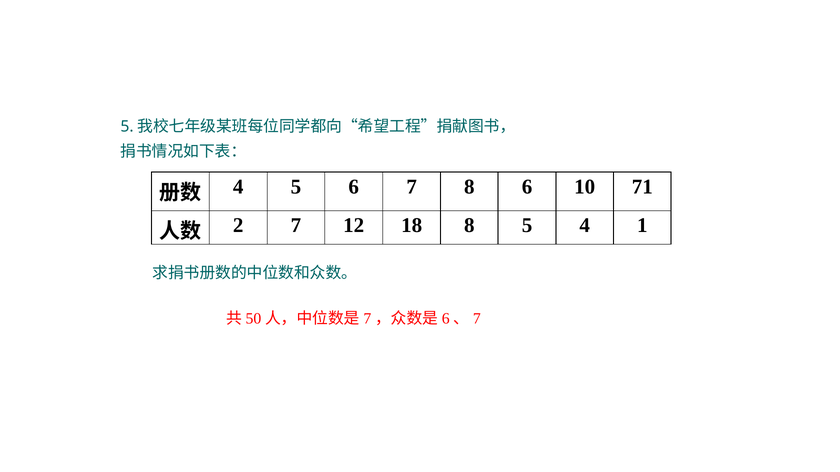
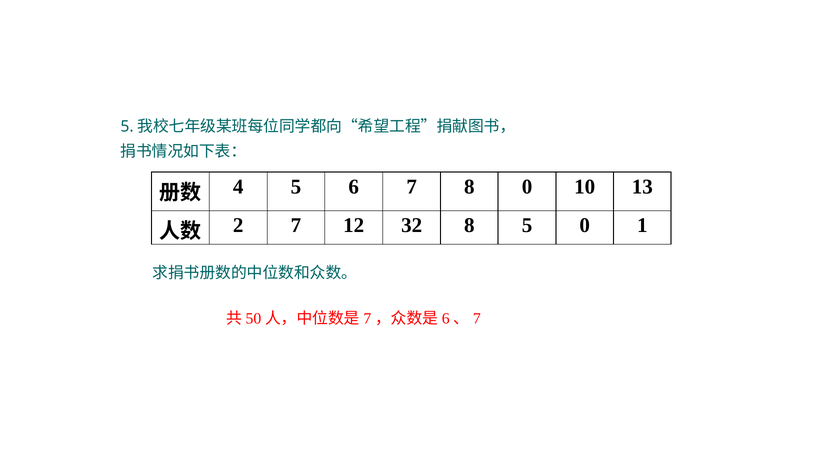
8 6: 6 -> 0 (527, 187)
71: 71 -> 13 (642, 187)
18: 18 -> 32 (412, 226)
5 4: 4 -> 0 (585, 226)
